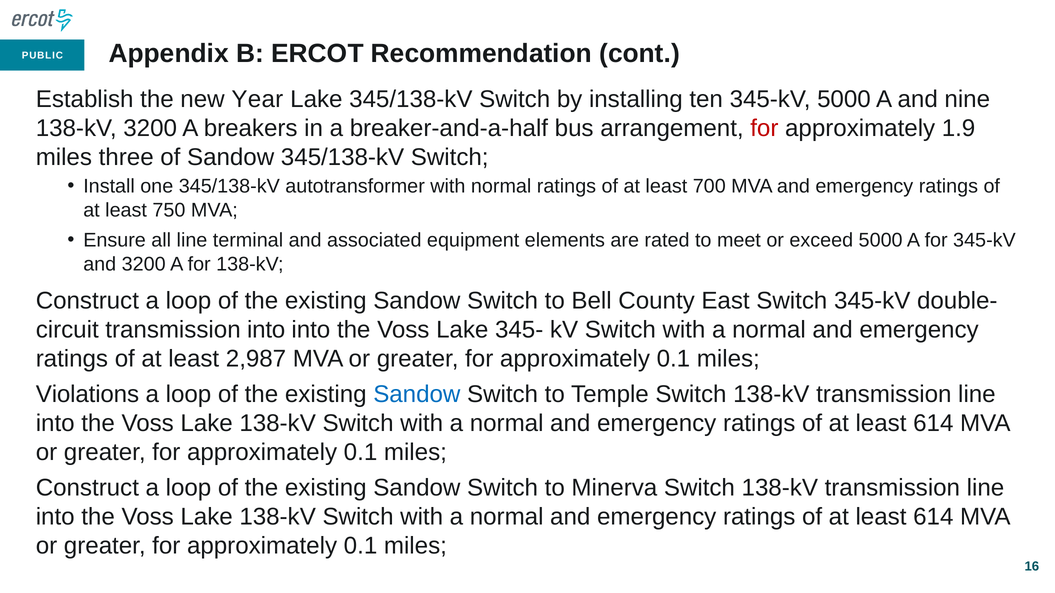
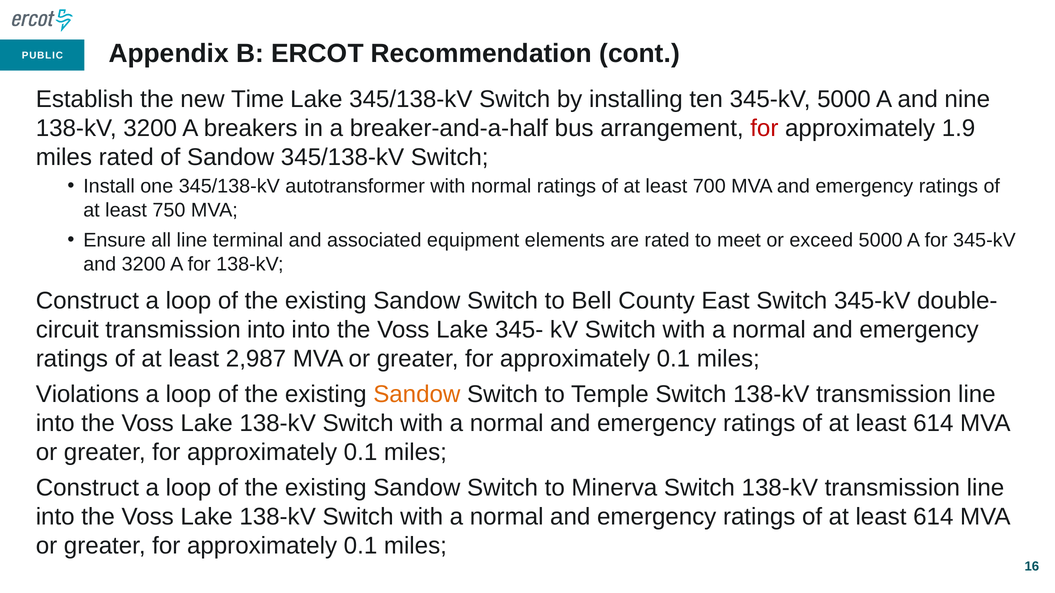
Year: Year -> Time (258, 99)
miles three: three -> rated (126, 157)
Sandow colour: blue -> orange (417, 395)
